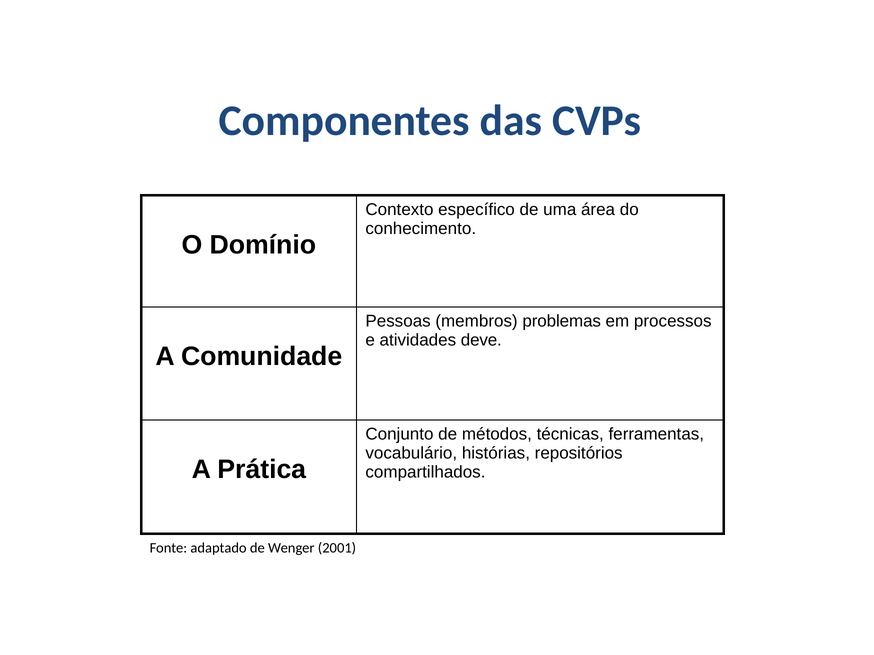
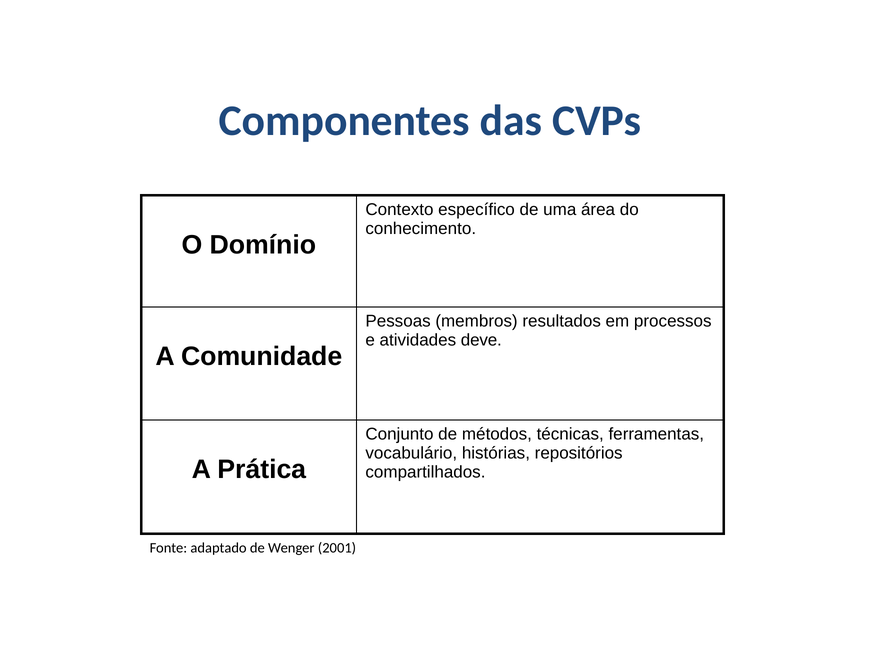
problemas: problemas -> resultados (562, 321)
